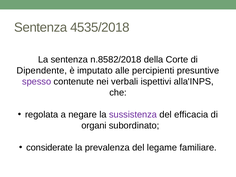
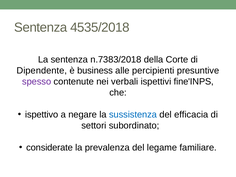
n.8582/2018: n.8582/2018 -> n.7383/2018 (116, 60)
imputato: imputato -> business (95, 71)
alla'INPS: alla'INPS -> fine'INPS (194, 82)
regolata: regolata -> ispettivo (42, 115)
sussistenza colour: purple -> blue (133, 115)
organi: organi -> settori (94, 126)
